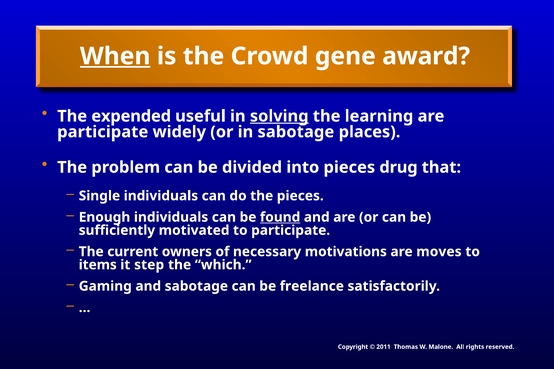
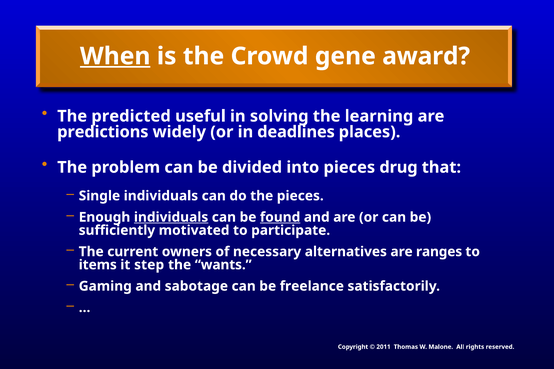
expended: expended -> predicted (131, 116)
solving underline: present -> none (279, 116)
participate: participate -> predictions (103, 132)
in sabotage: sabotage -> deadlines (296, 132)
individuals underline: none -> present (171, 217)
motivations: motivations -> alternatives (346, 252)
moves: moves -> ranges (439, 252)
which: which -> wants (223, 265)
